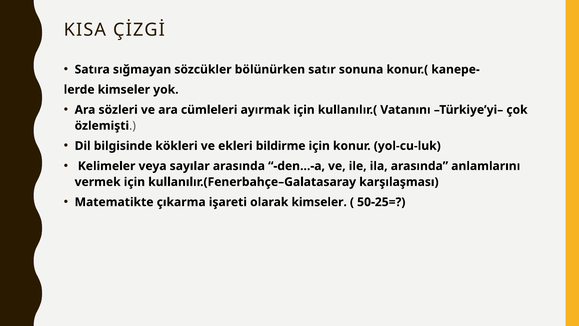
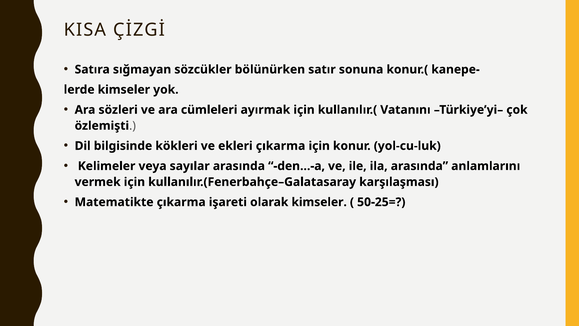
ekleri bildirme: bildirme -> çıkarma (281, 146)
